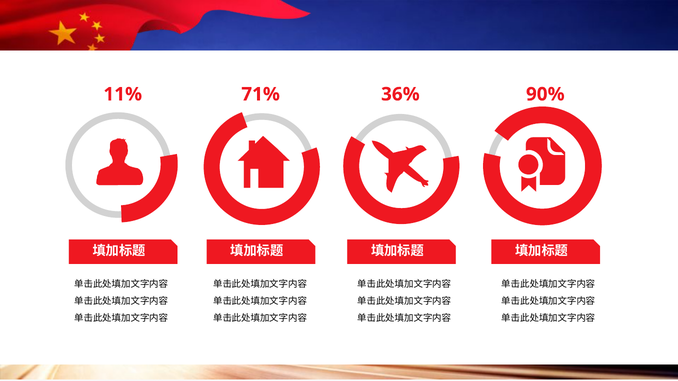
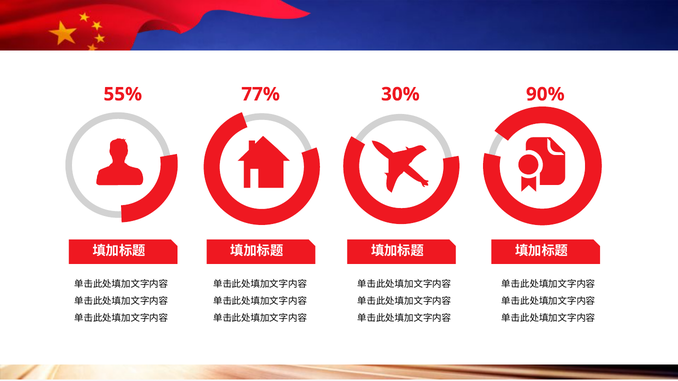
11%: 11% -> 55% (123, 94)
71%: 71% -> 77% (261, 94)
36%: 36% -> 30% (400, 94)
